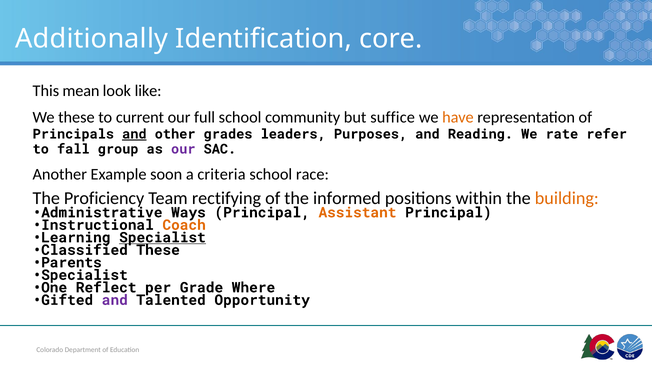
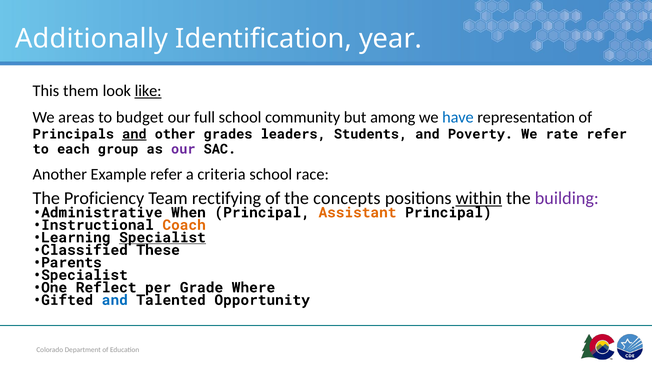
core: core -> year (391, 39)
mean: mean -> them (81, 91)
like underline: none -> present (148, 91)
We these: these -> areas (76, 118)
current: current -> budget (140, 118)
suffice: suffice -> among (393, 118)
have colour: orange -> blue (458, 118)
Purposes: Purposes -> Students (370, 134)
Reading: Reading -> Poverty (480, 134)
fall: fall -> each (73, 149)
Example soon: soon -> refer (166, 174)
informed: informed -> concepts (347, 198)
within underline: none -> present (479, 198)
building colour: orange -> purple (567, 198)
Ways: Ways -> When (188, 212)
and colour: purple -> blue (115, 300)
